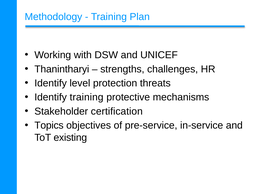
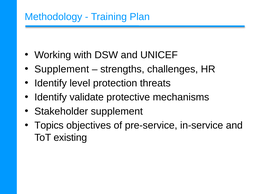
Thanintharyi: Thanintharyi -> Supplement (62, 69)
Identify training: training -> validate (87, 97)
Stakeholder certification: certification -> supplement (117, 112)
